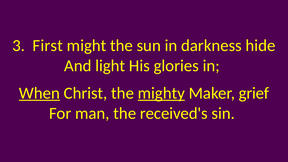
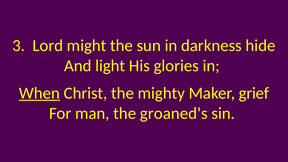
First: First -> Lord (48, 46)
mighty underline: present -> none (161, 93)
received's: received's -> groaned's (174, 113)
